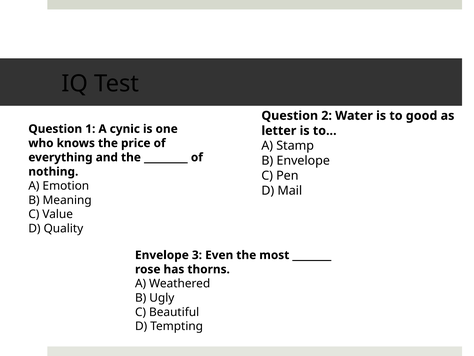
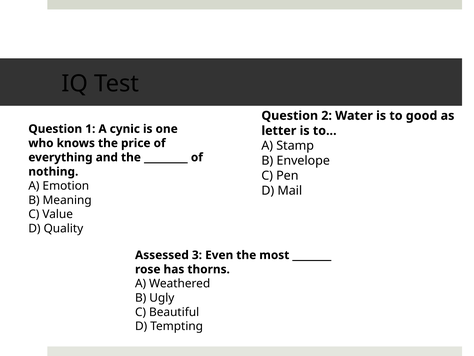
Envelope: Envelope -> Assessed (162, 255)
